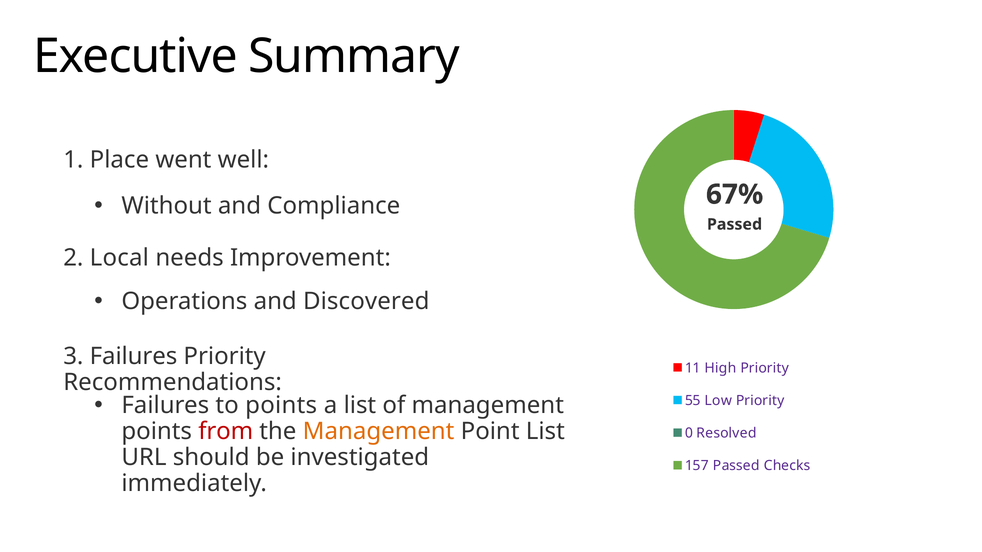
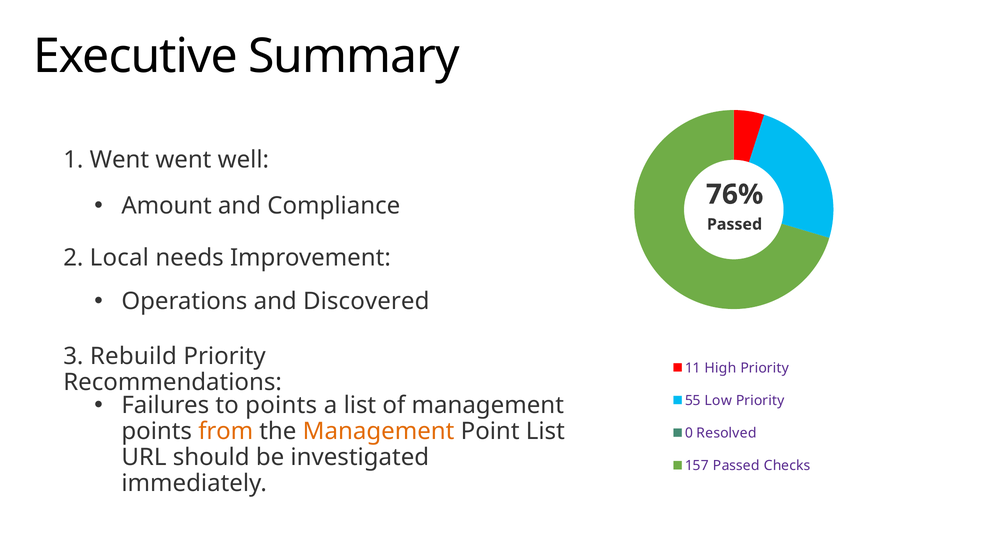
1 Place: Place -> Went (119, 160)
67%: 67% -> 76% (735, 195)
Without: Without -> Amount (167, 206)
3 Failures: Failures -> Rebuild (133, 357)
from colour: red -> orange (226, 431)
